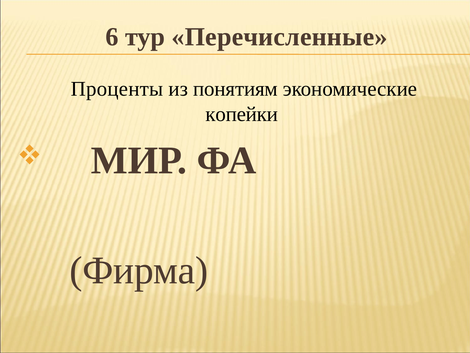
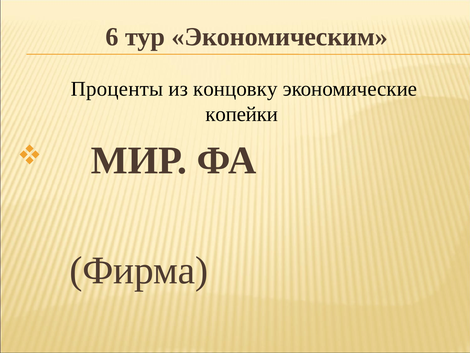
Перечисленные: Перечисленные -> Экономическим (280, 37)
понятиям: понятиям -> концовку (235, 89)
